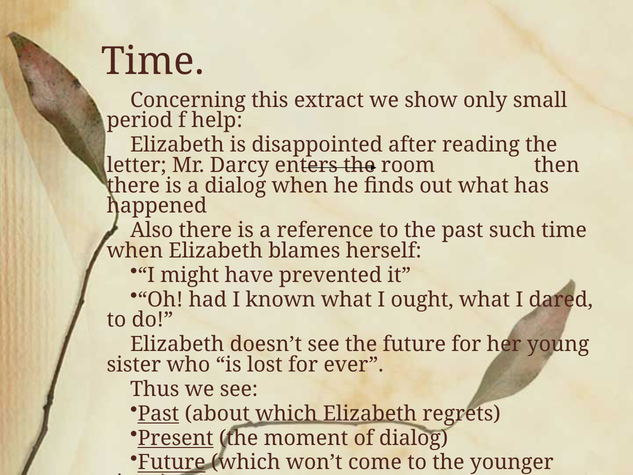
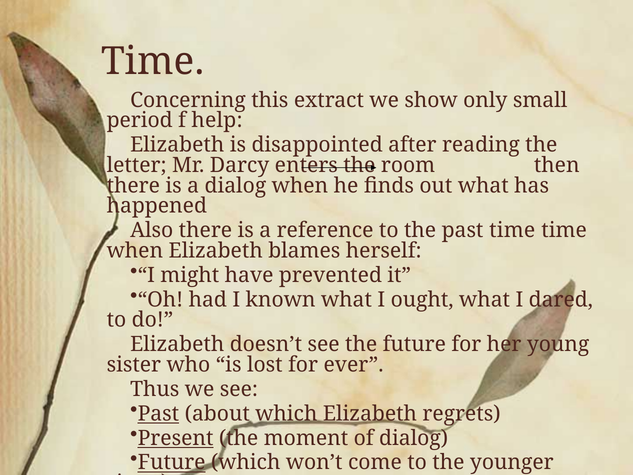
past such: such -> time (512, 230)
